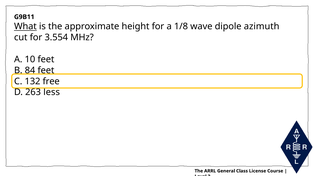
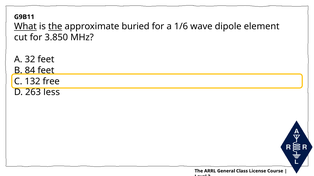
the underline: none -> present (55, 27)
height: height -> buried (136, 27)
1/8: 1/8 -> 1/6 (181, 27)
azimuth: azimuth -> element (262, 27)
3.554: 3.554 -> 3.850 (56, 38)
10: 10 -> 32 (30, 60)
